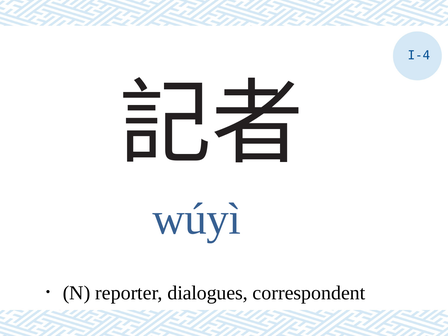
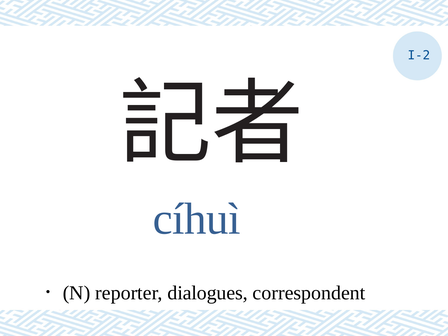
I-4: I-4 -> I-2 (419, 55)
wúyì: wúyì -> cíhuì (197, 219)
